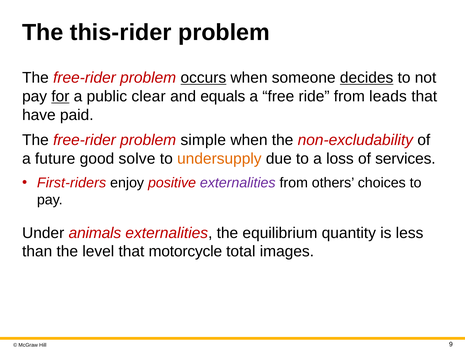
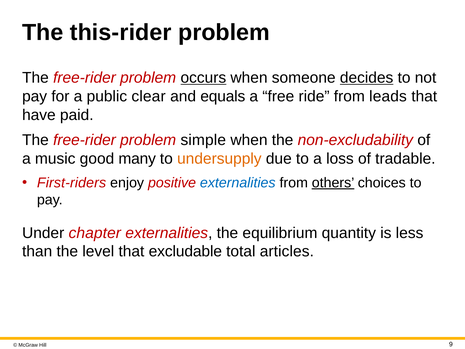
for underline: present -> none (60, 96)
future: future -> music (55, 158)
solve: solve -> many (137, 158)
services: services -> tradable (405, 158)
externalities colour: purple -> blue (238, 183)
others underline: none -> present (333, 183)
animals: animals -> chapter (95, 233)
motorcycle: motorcycle -> excludable (185, 251)
images: images -> articles (287, 251)
